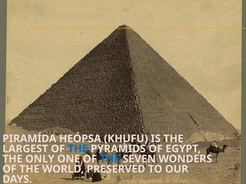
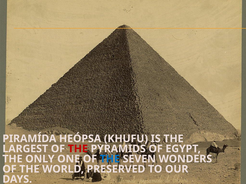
THE colour: blue -> red (78, 149)
